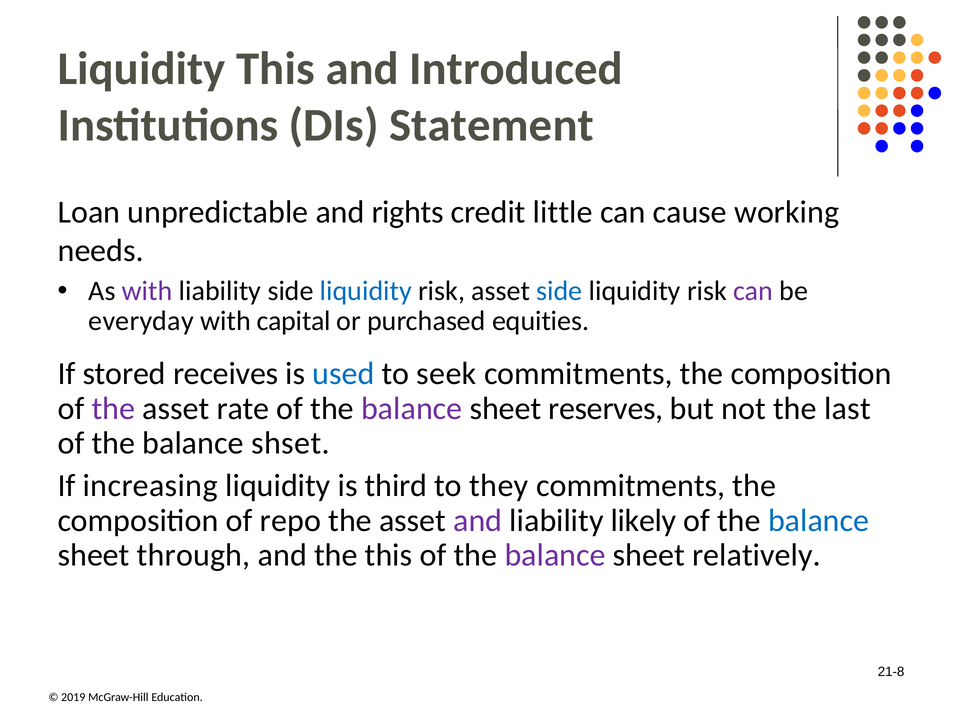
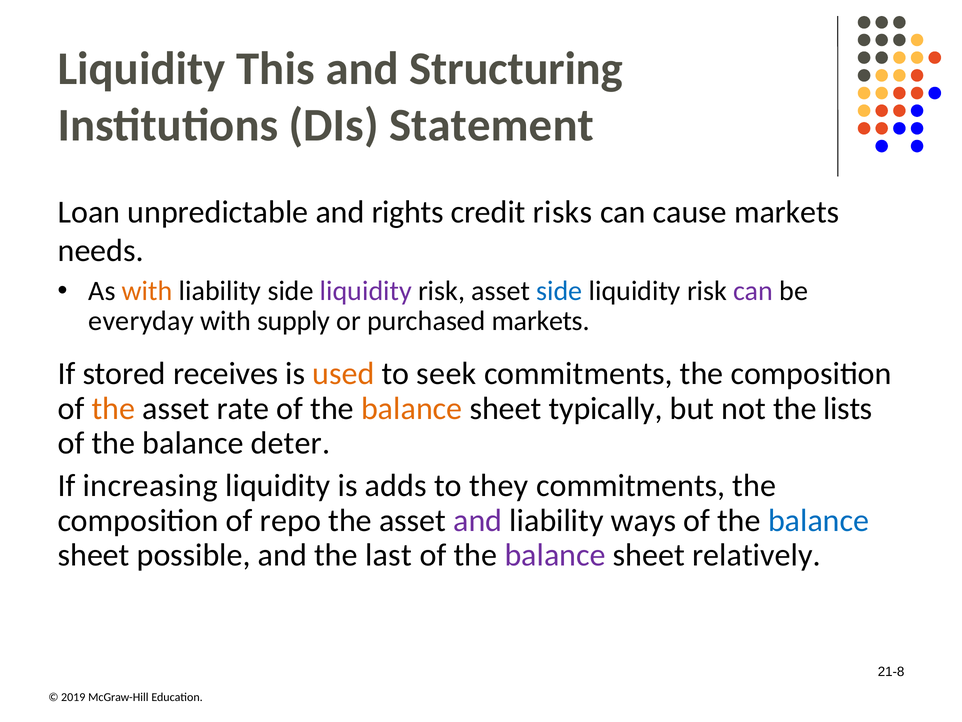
Introduced: Introduced -> Structuring (516, 69)
little: little -> risks (563, 212)
cause working: working -> markets (787, 212)
with colour: purple -> orange (147, 291)
liquidity colour: blue -> purple (366, 291)
capital: capital -> supply (294, 321)
purchased equities: equities -> markets (541, 321)
used colour: blue -> orange (344, 374)
the colour: purple -> orange (113, 408)
balance colour: purple -> orange (412, 408)
reserves: reserves -> typically (606, 408)
last: last -> lists (848, 408)
shset: shset -> deter (291, 443)
third: third -> adds (396, 486)
likely: likely -> ways (643, 520)
through: through -> possible (194, 555)
the this: this -> last (388, 555)
